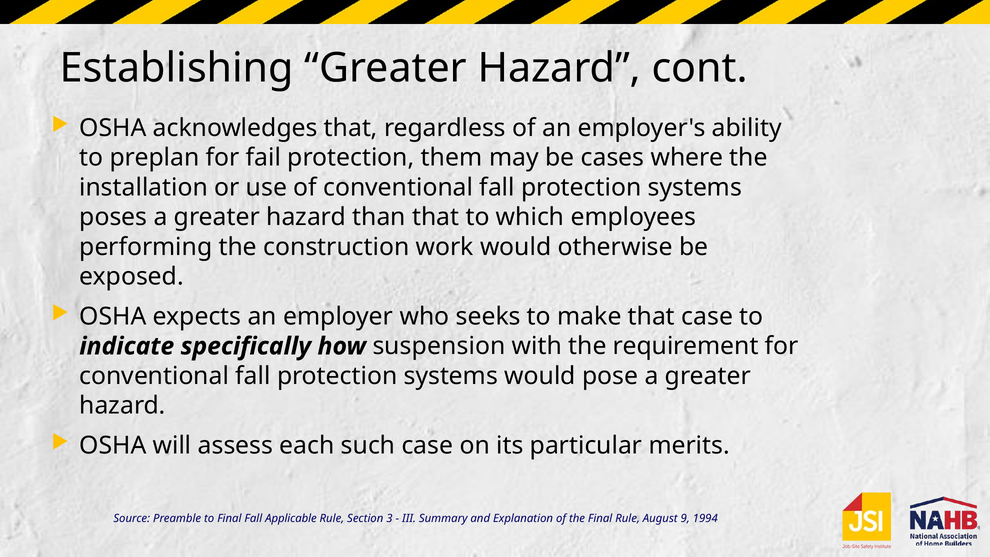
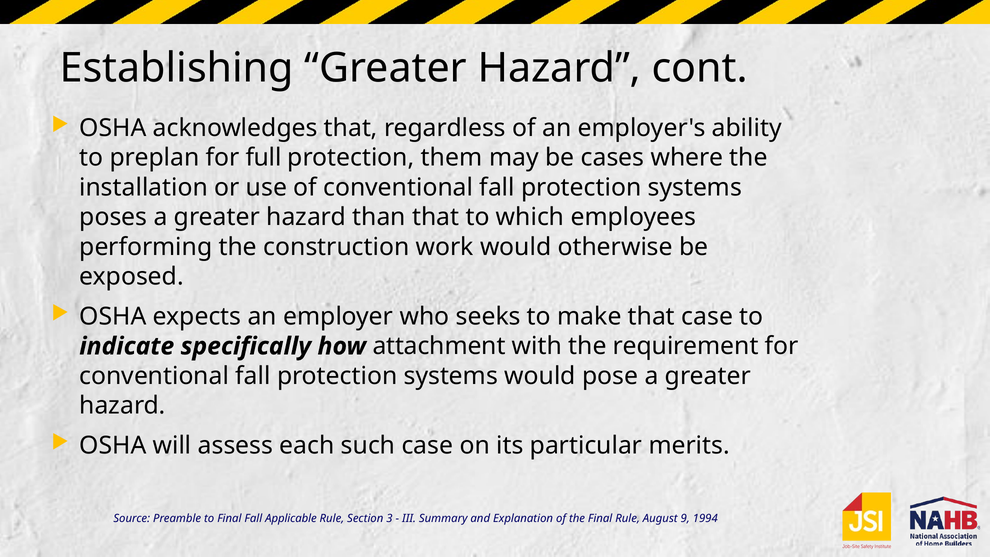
fail: fail -> full (264, 158)
suspension: suspension -> attachment (439, 346)
